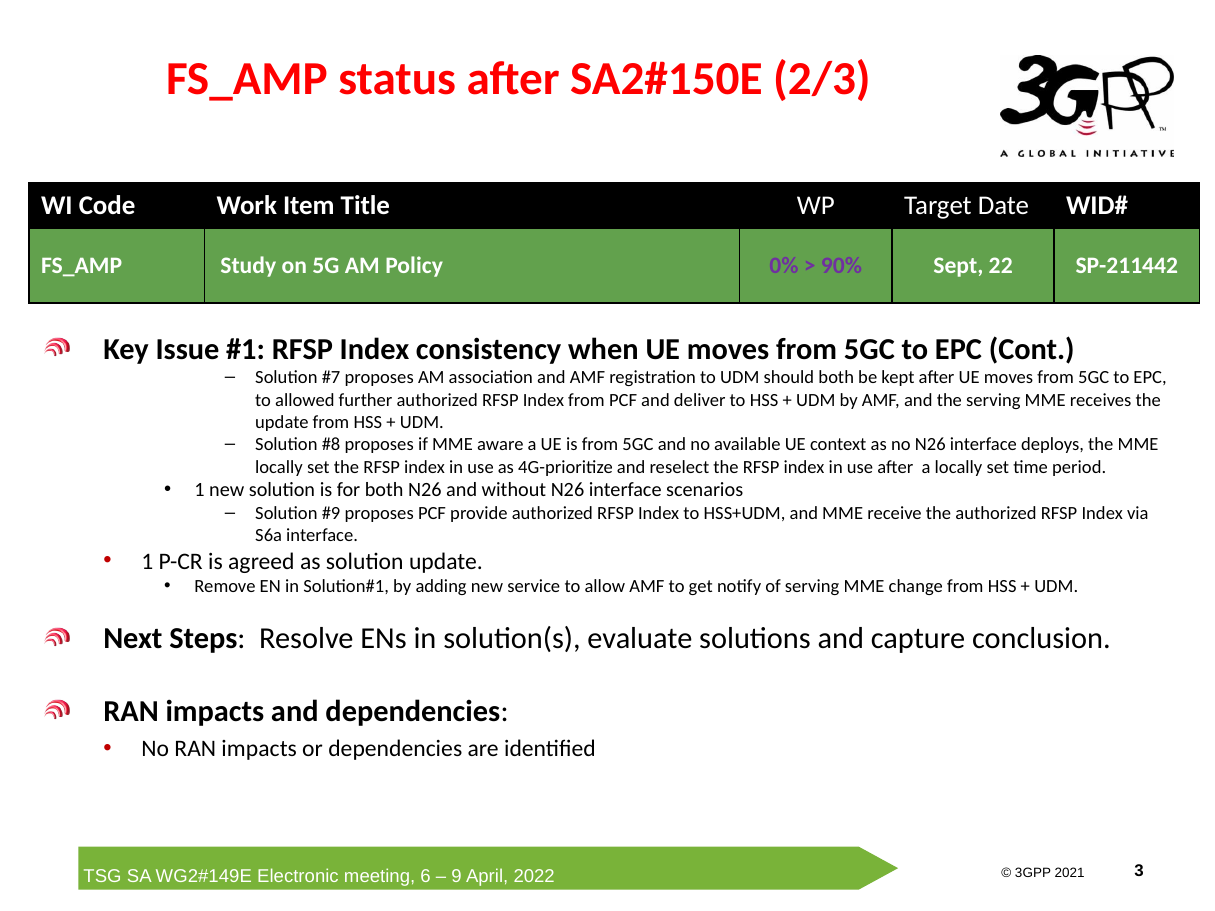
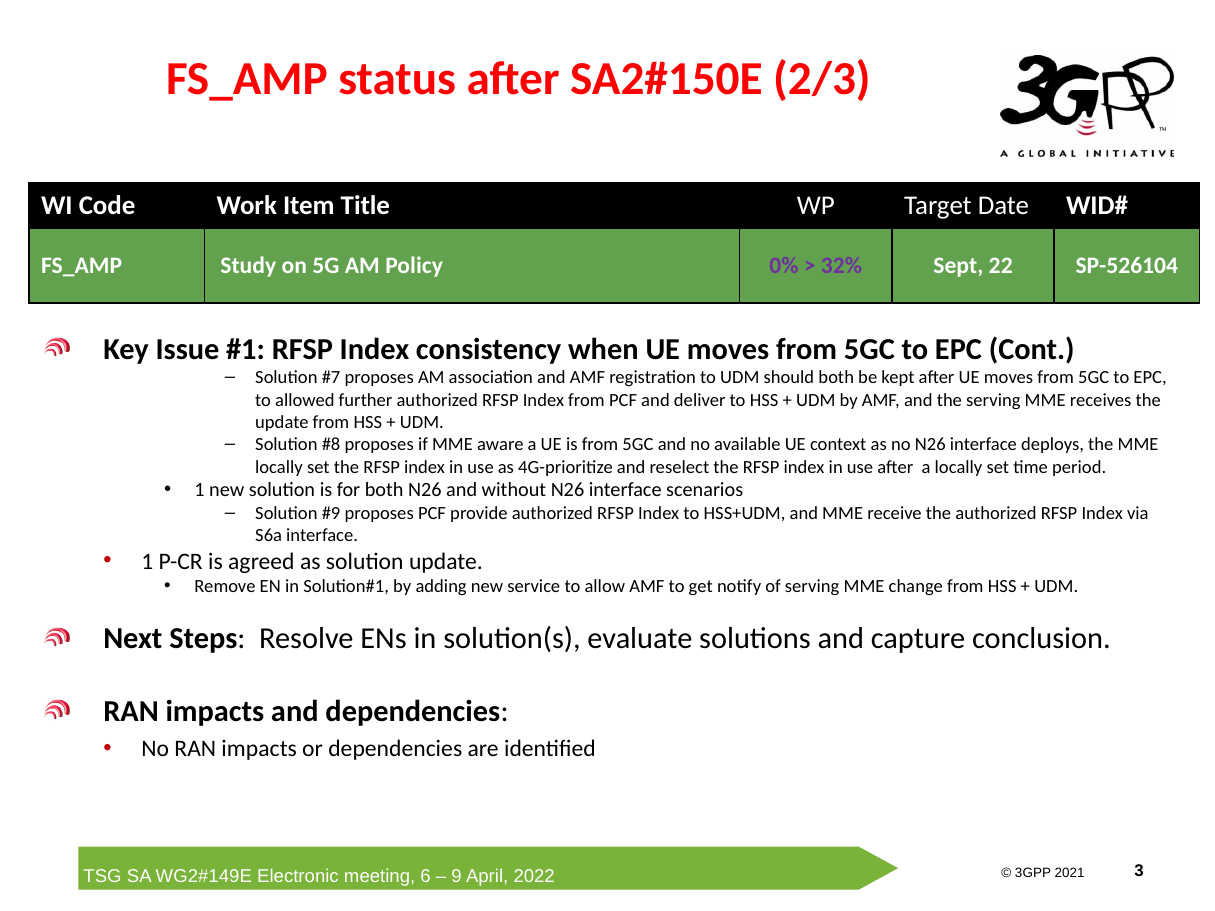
90%: 90% -> 32% (842, 266)
SP-211442: SP-211442 -> SP-526104 (1127, 266)
